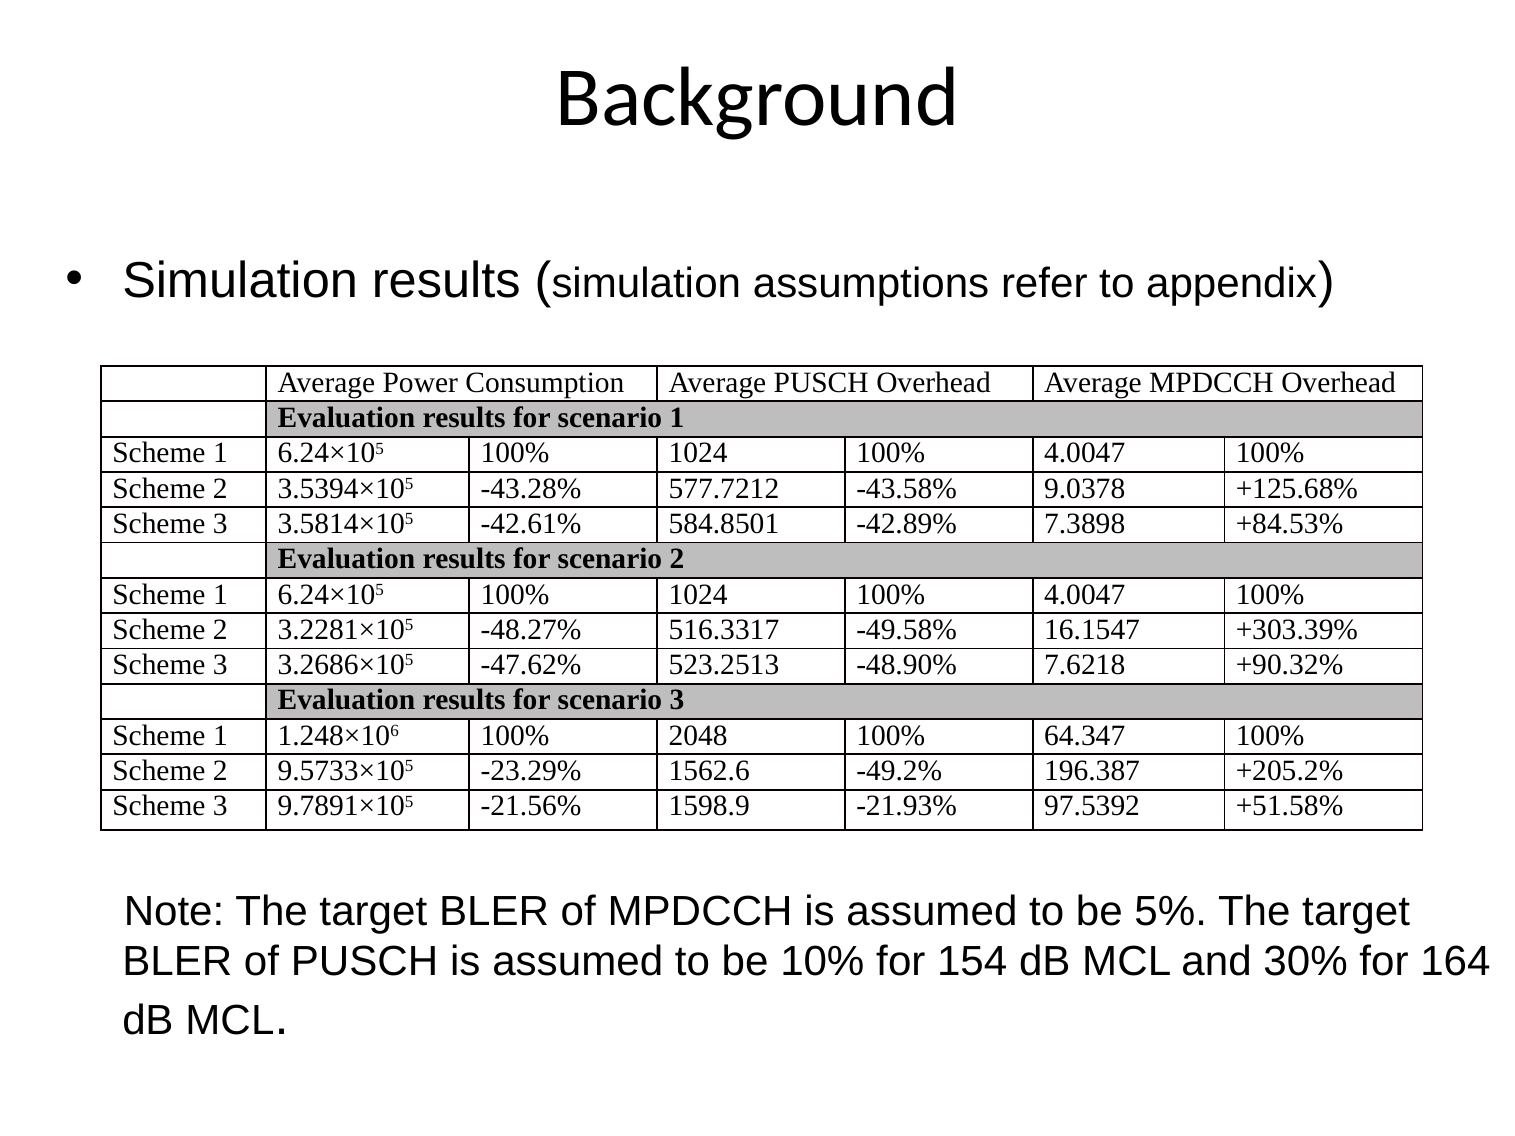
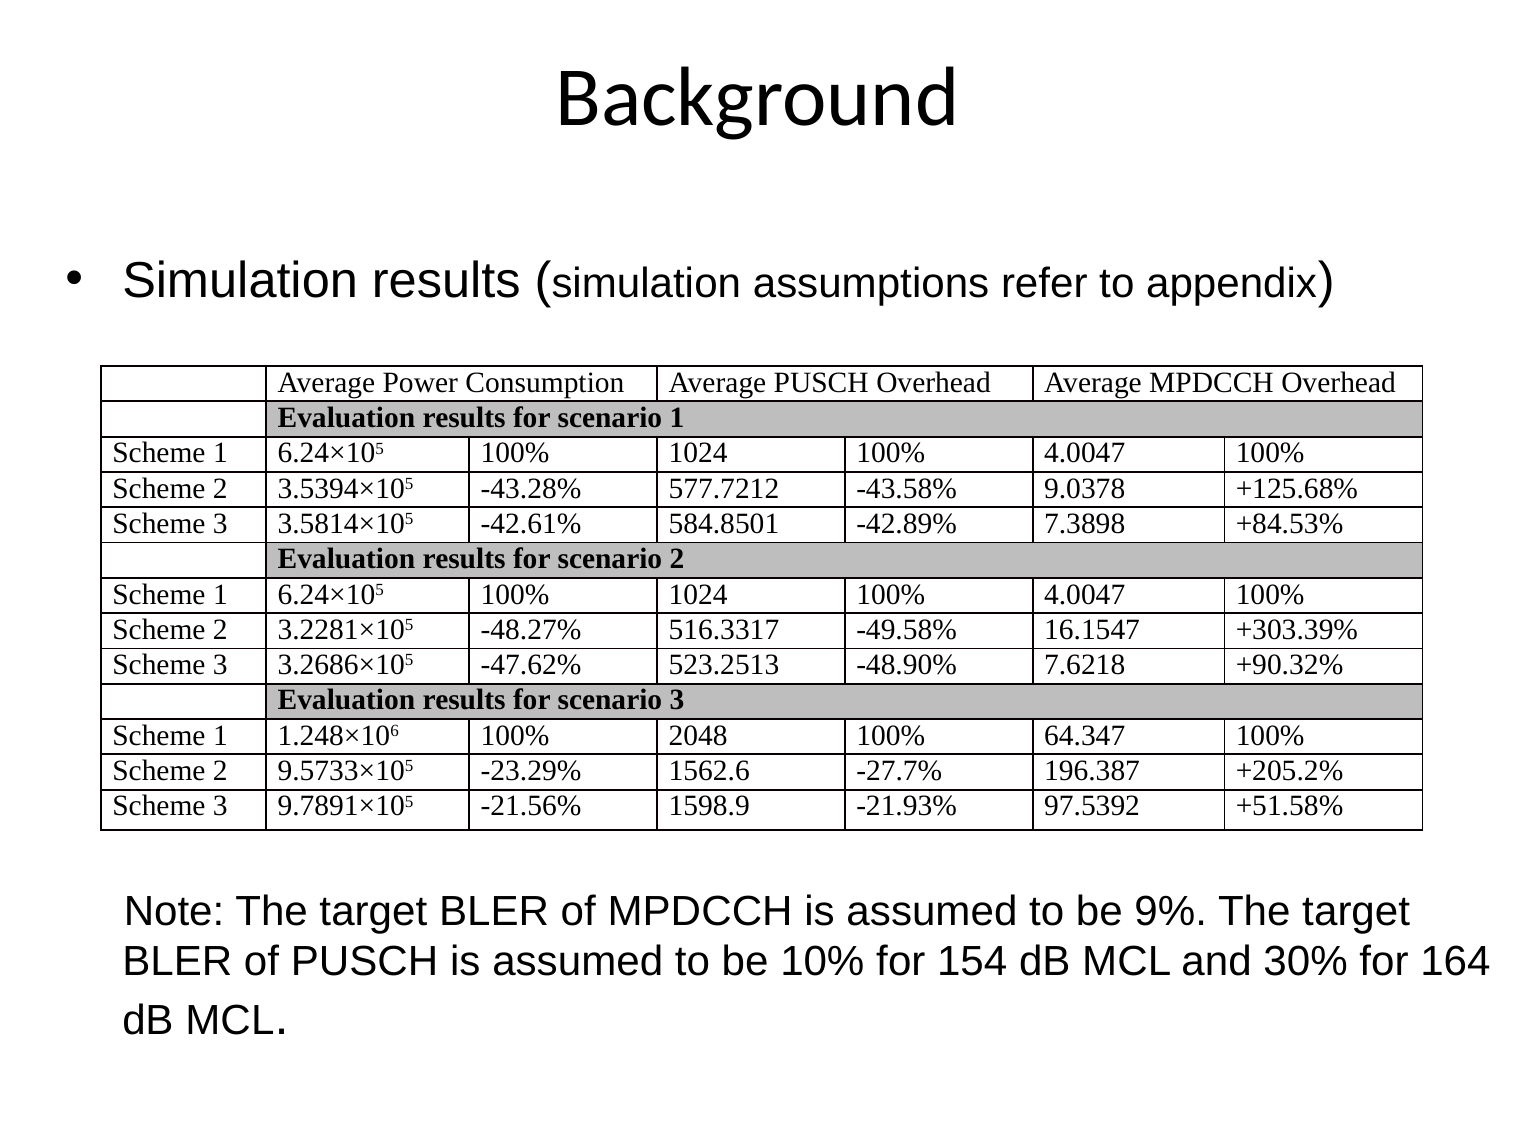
-49.2%: -49.2% -> -27.7% (899, 771)
5%: 5% -> 9% (1171, 912)
